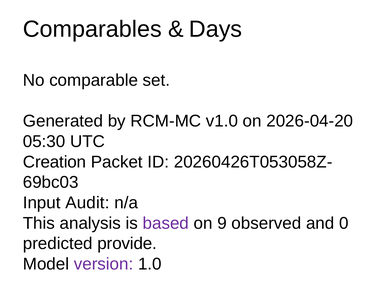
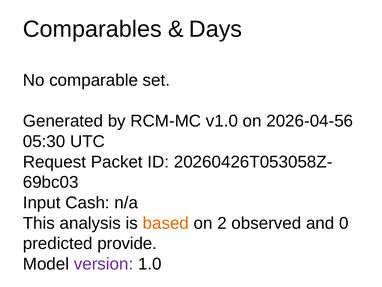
2026-04-20: 2026-04-20 -> 2026-04-56 (310, 121)
Creation: Creation -> Request (54, 162)
Audit: Audit -> Cash (88, 202)
based colour: purple -> orange (166, 223)
9: 9 -> 2 (222, 223)
